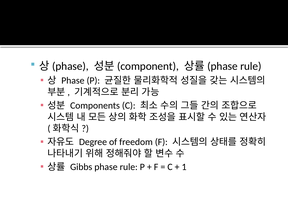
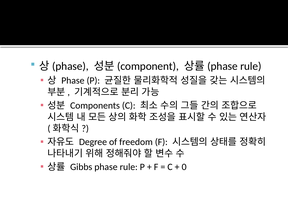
1: 1 -> 0 (184, 167)
